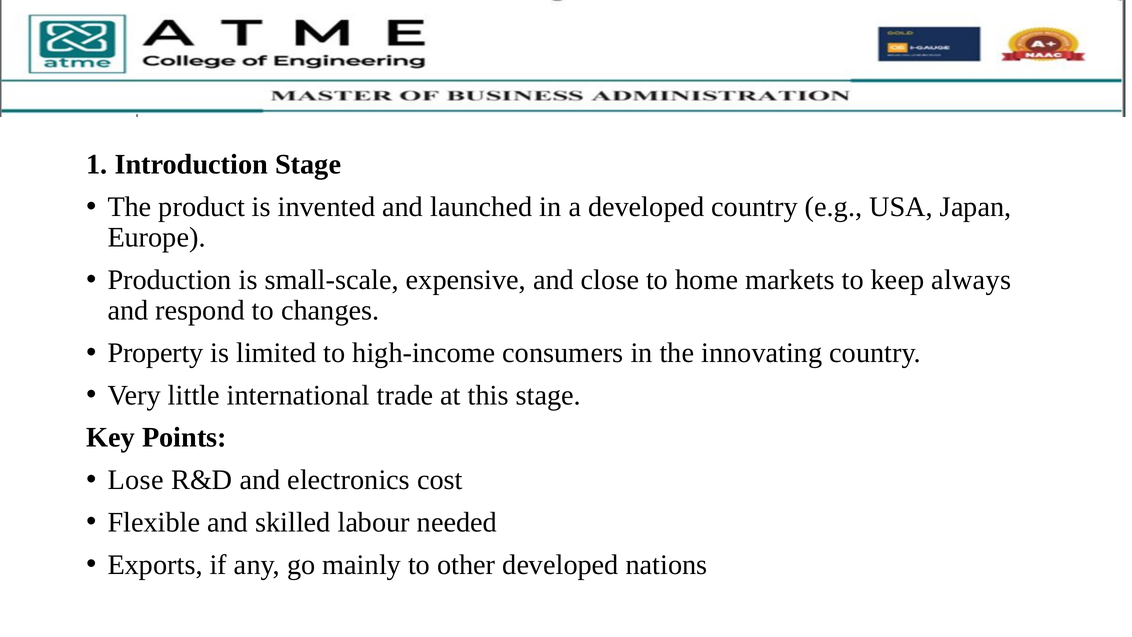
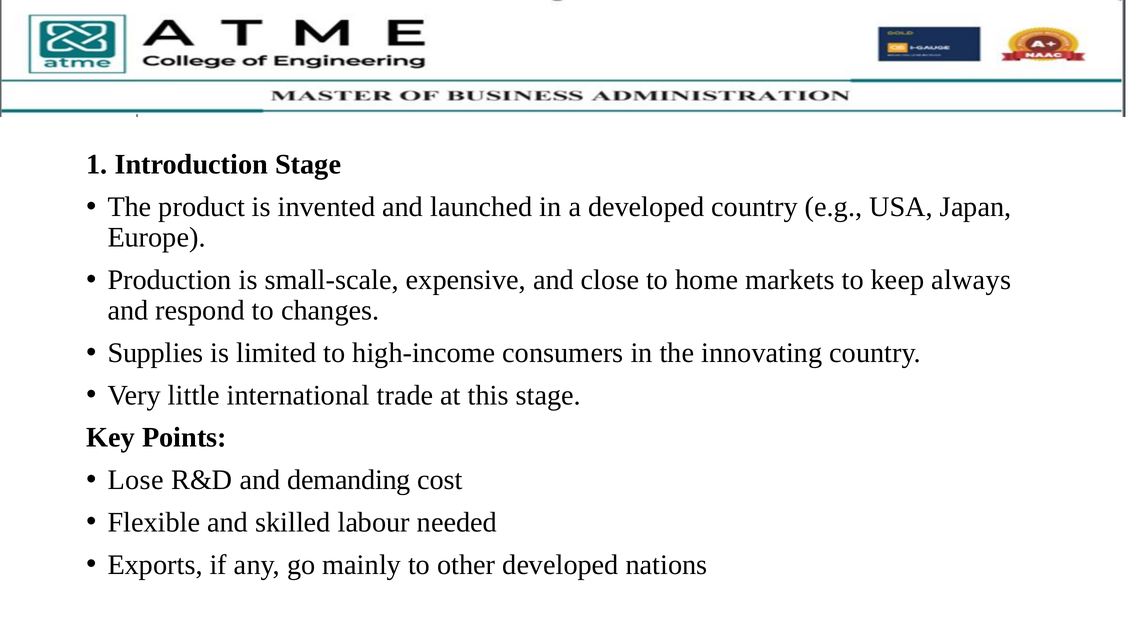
Property: Property -> Supplies (156, 353)
electronics: electronics -> demanding (349, 480)
